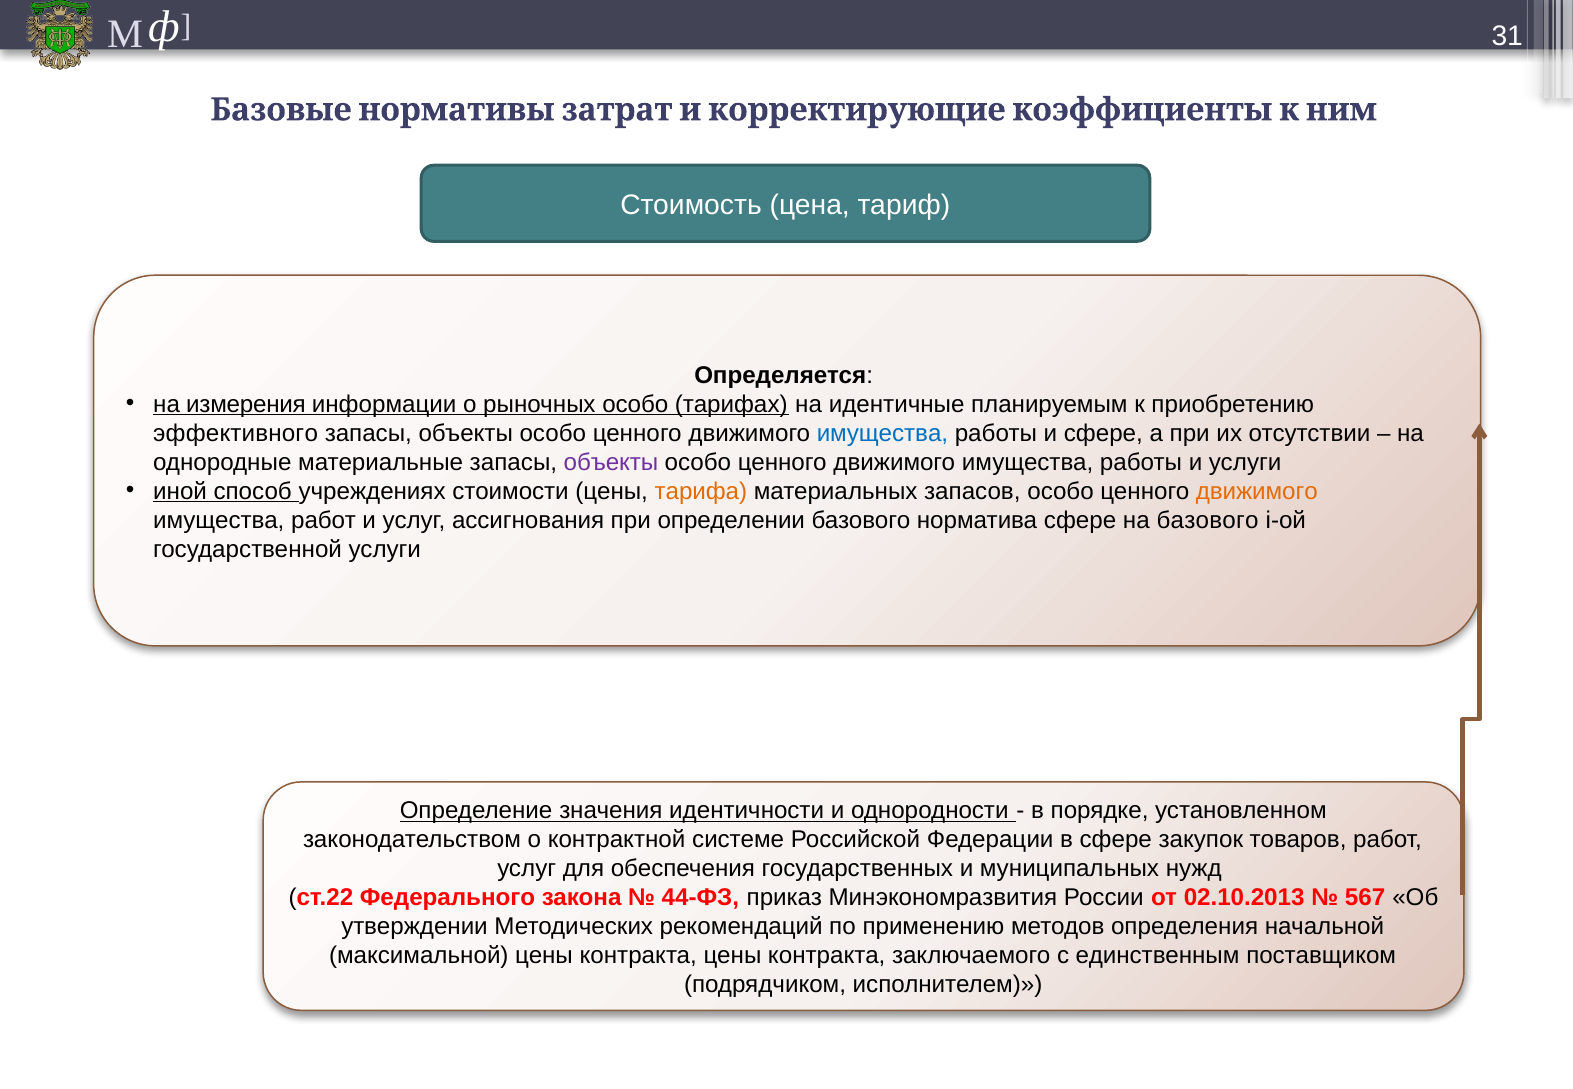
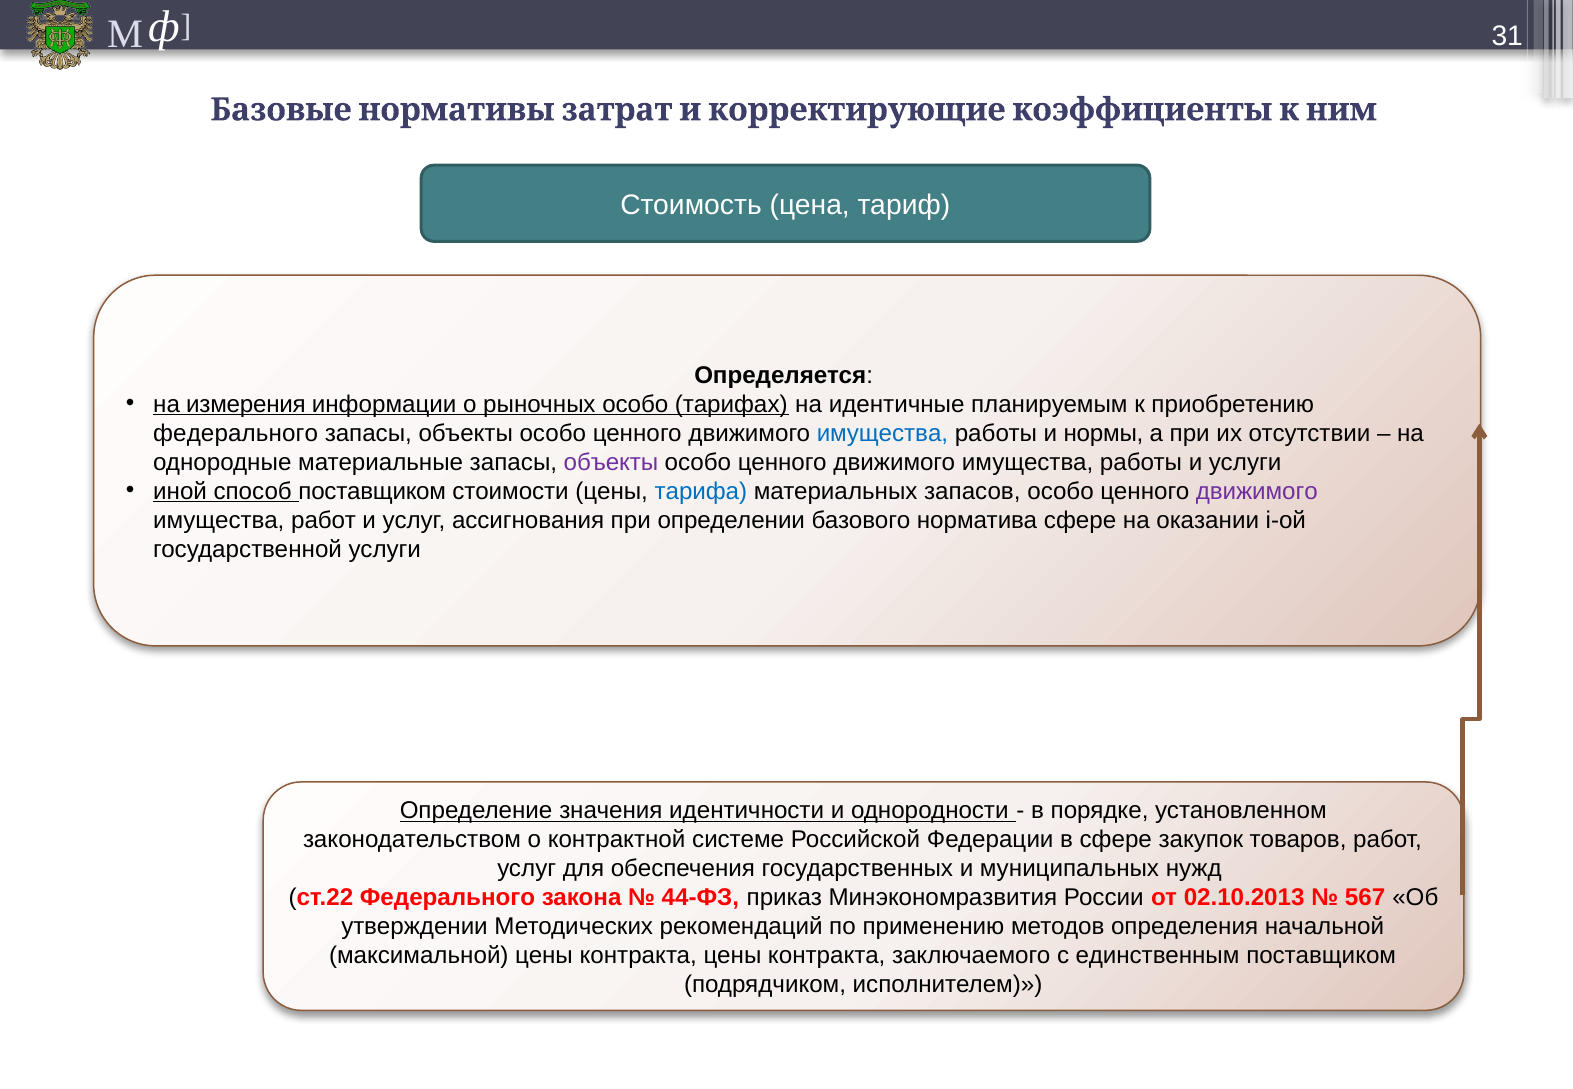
эффективного: эффективного -> федерального (236, 433)
и сфере: сфере -> нормы (1103, 433)
способ учреждениях: учреждениях -> поставщиком (372, 491)
тарифа colour: orange -> blue (701, 491)
движимого colour: orange -> purple (1257, 491)
на базового: базового -> оказании (1208, 520)
